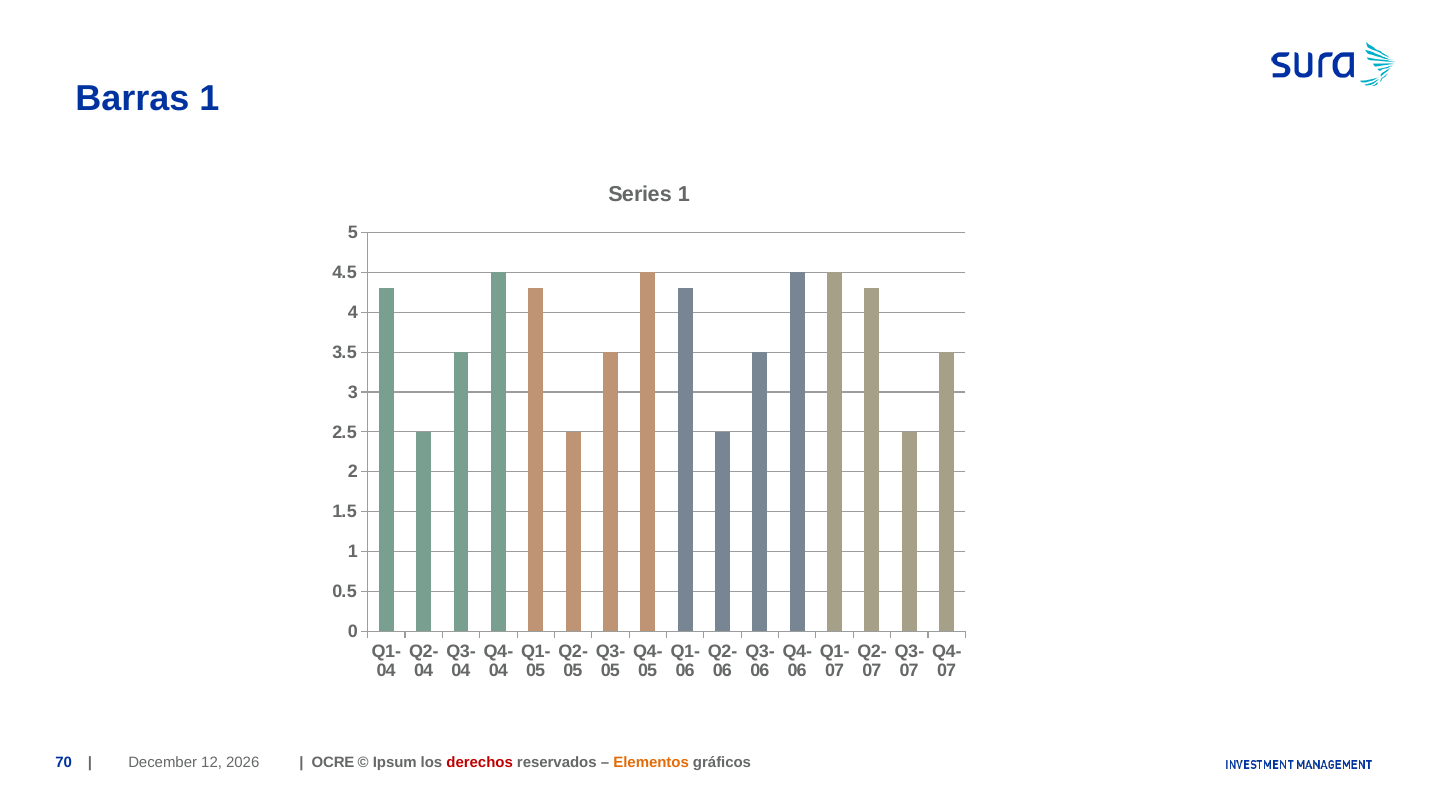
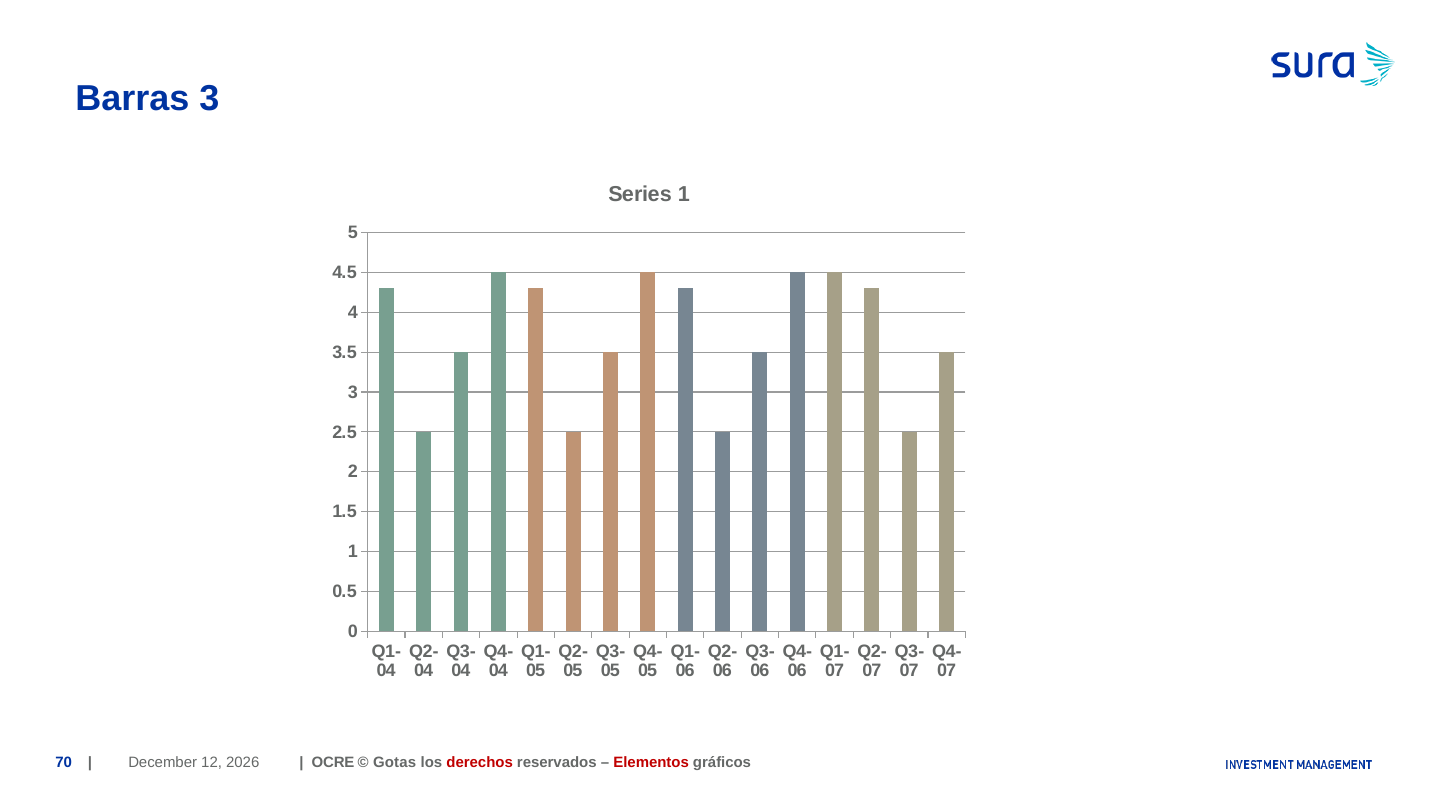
Barras 1: 1 -> 3 (209, 99)
Ipsum: Ipsum -> Gotas (395, 762)
Elementos colour: orange -> red (651, 762)
